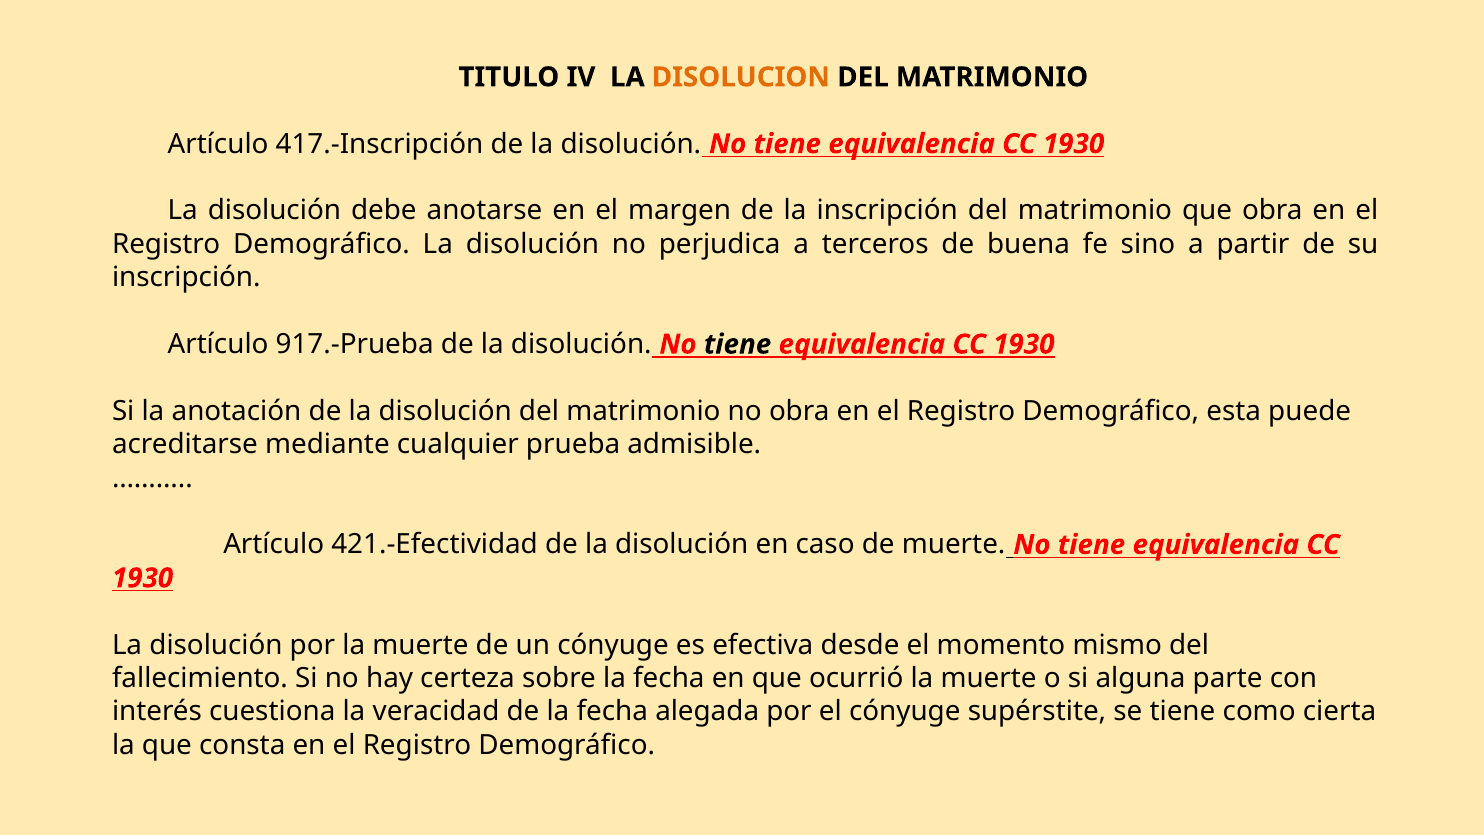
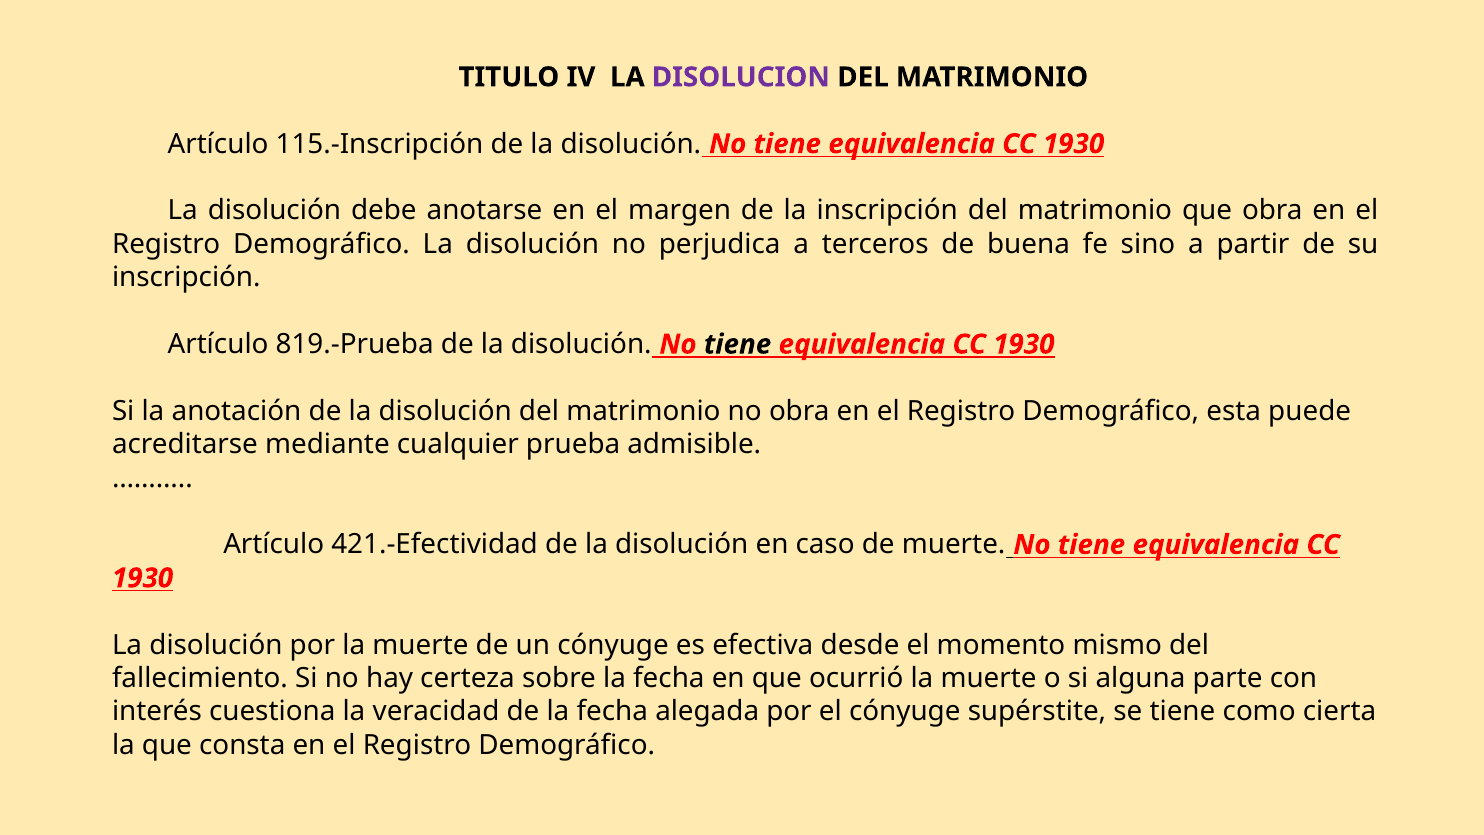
DISOLUCION colour: orange -> purple (741, 77)
417.-Inscripción: 417.-Inscripción -> 115.-Inscripción (379, 144)
917.-Prueba: 917.-Prueba -> 819.-Prueba (355, 344)
